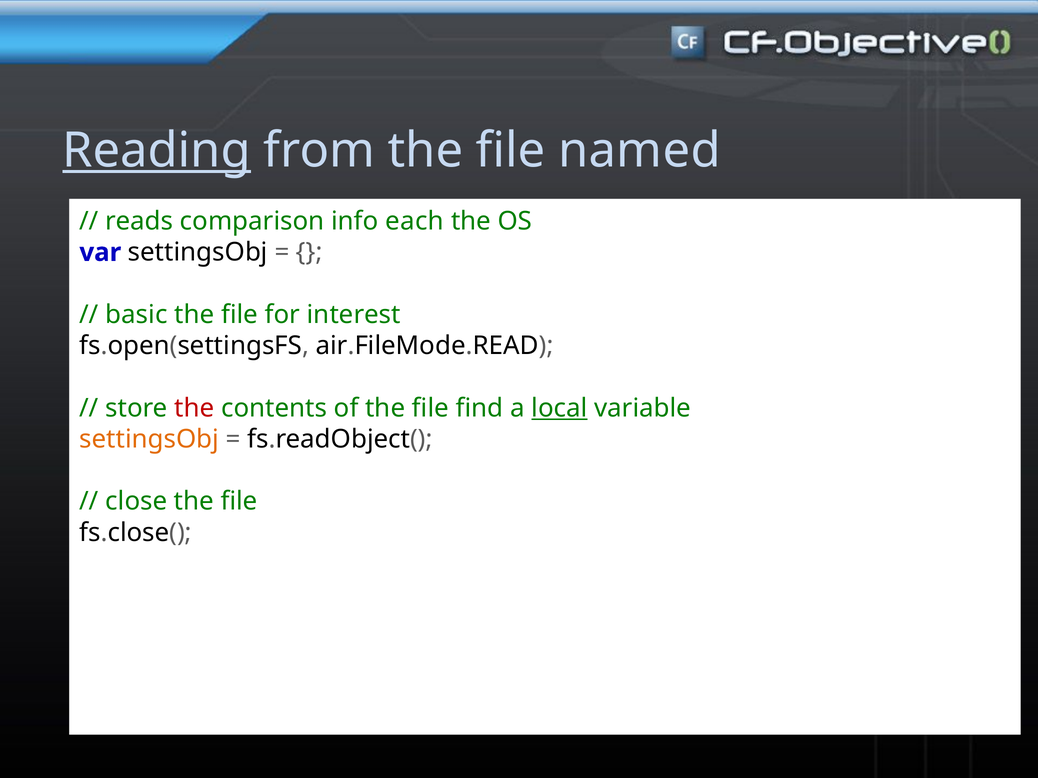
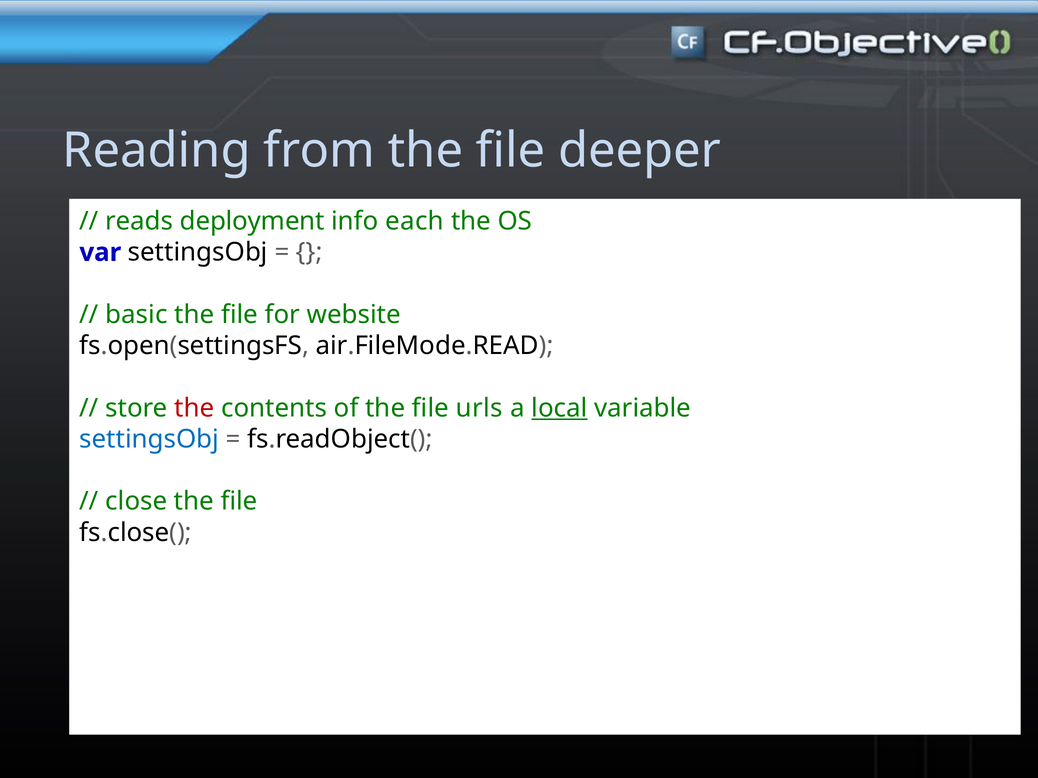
Reading underline: present -> none (157, 150)
named: named -> deeper (640, 150)
comparison: comparison -> deployment (252, 221)
interest: interest -> website (354, 315)
find: find -> urls (479, 408)
settingsObj colour: orange -> blue (149, 439)
